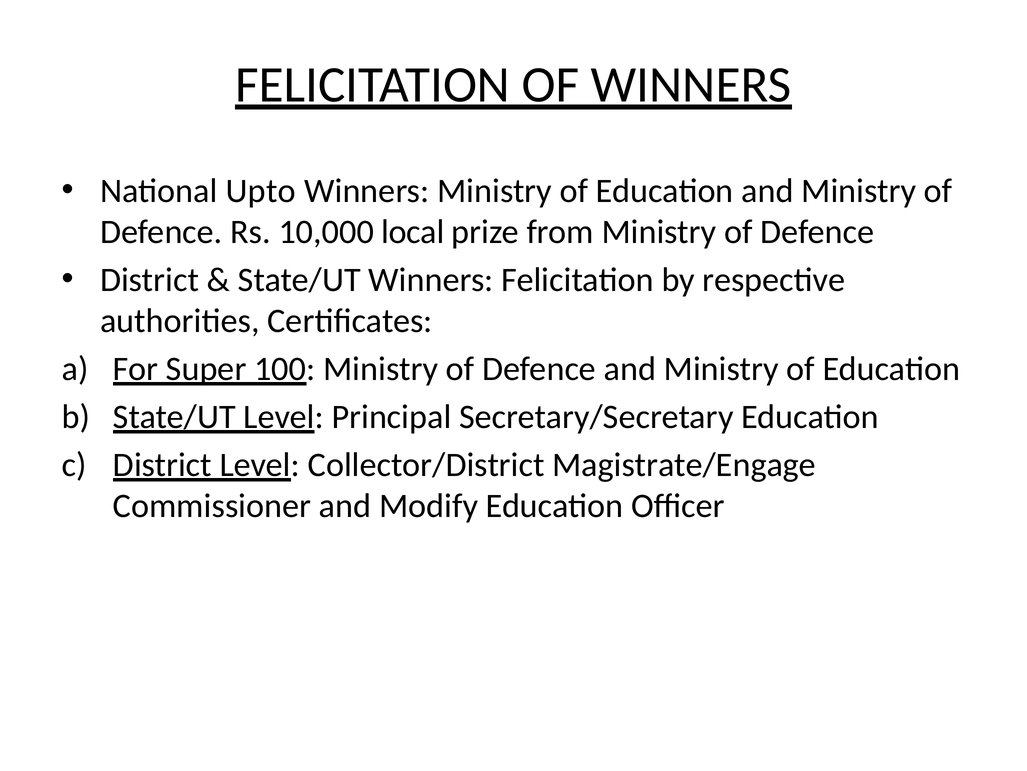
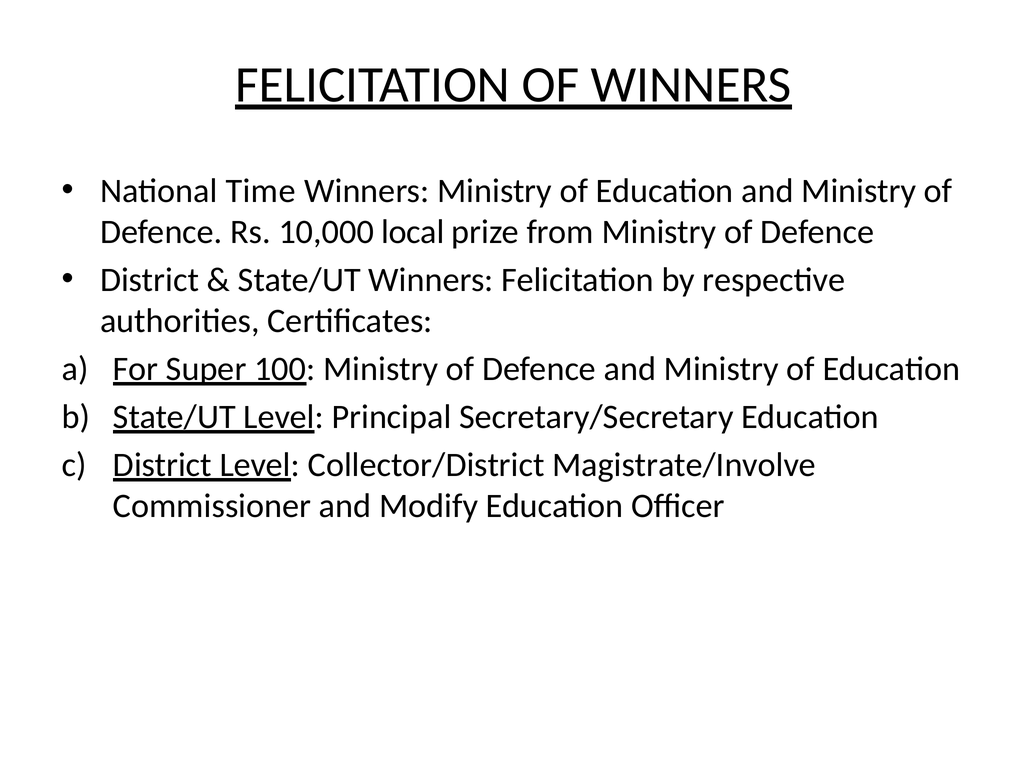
Upto: Upto -> Time (261, 191)
Magistrate/Engage: Magistrate/Engage -> Magistrate/Involve (684, 465)
